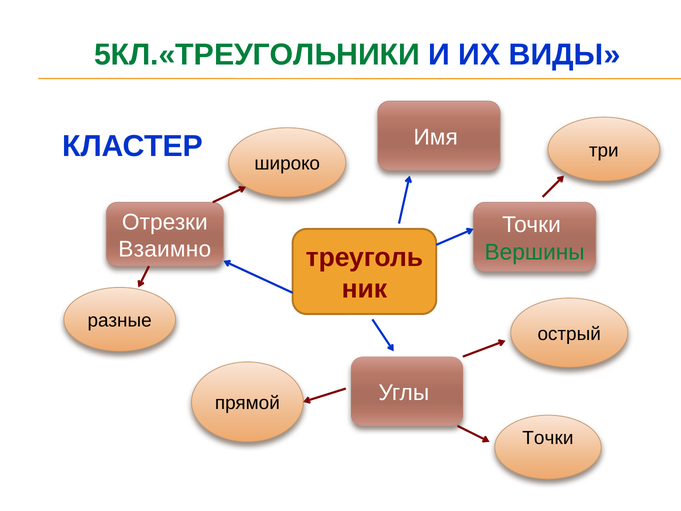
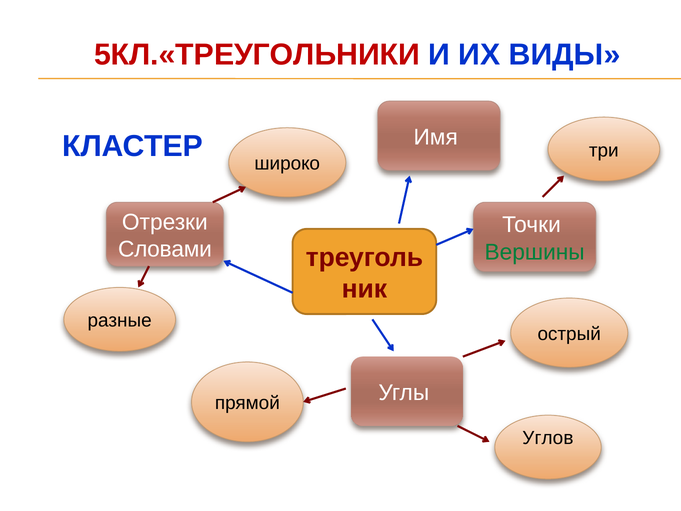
5КЛ.«ТРЕУГОЛЬНИКИ colour: green -> red (257, 55)
Взаимно: Взаимно -> Словами (165, 249)
Точки: Точки -> Углов (548, 438)
